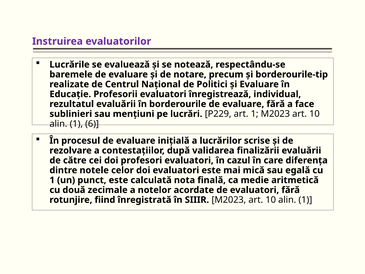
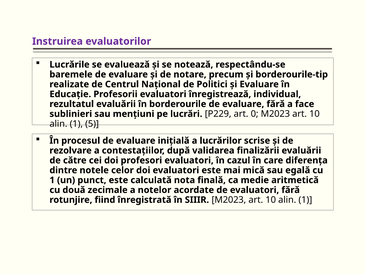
art 1: 1 -> 0 (255, 114)
6: 6 -> 5 (92, 124)
